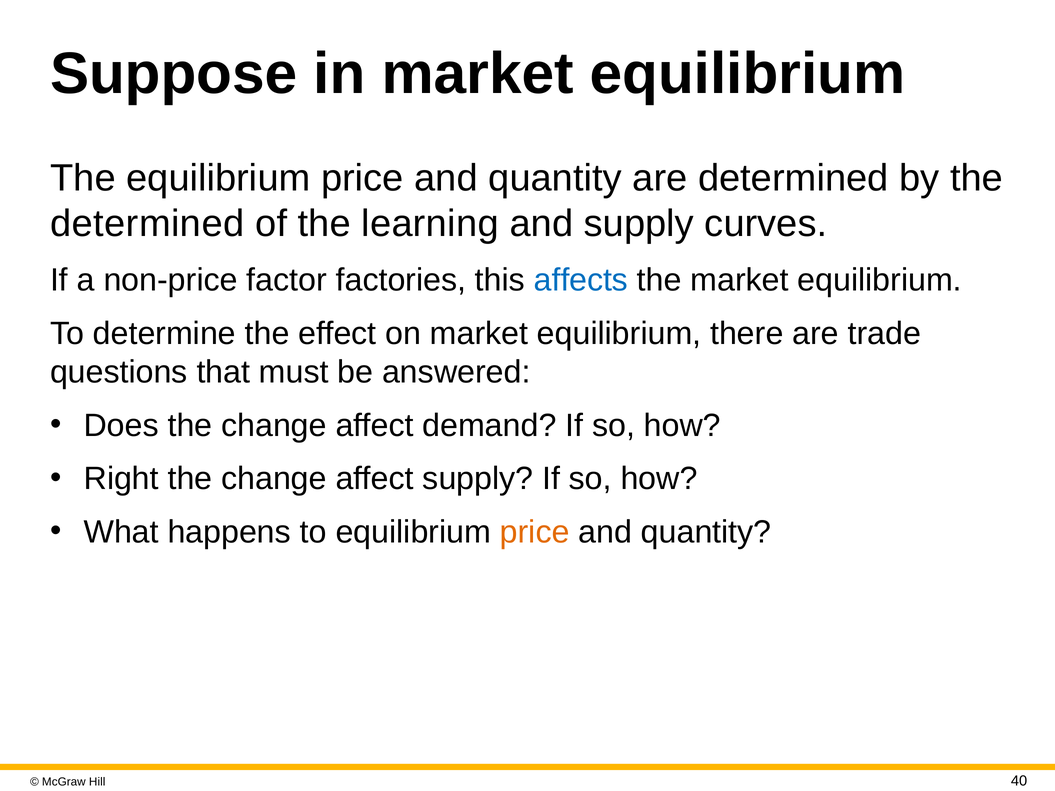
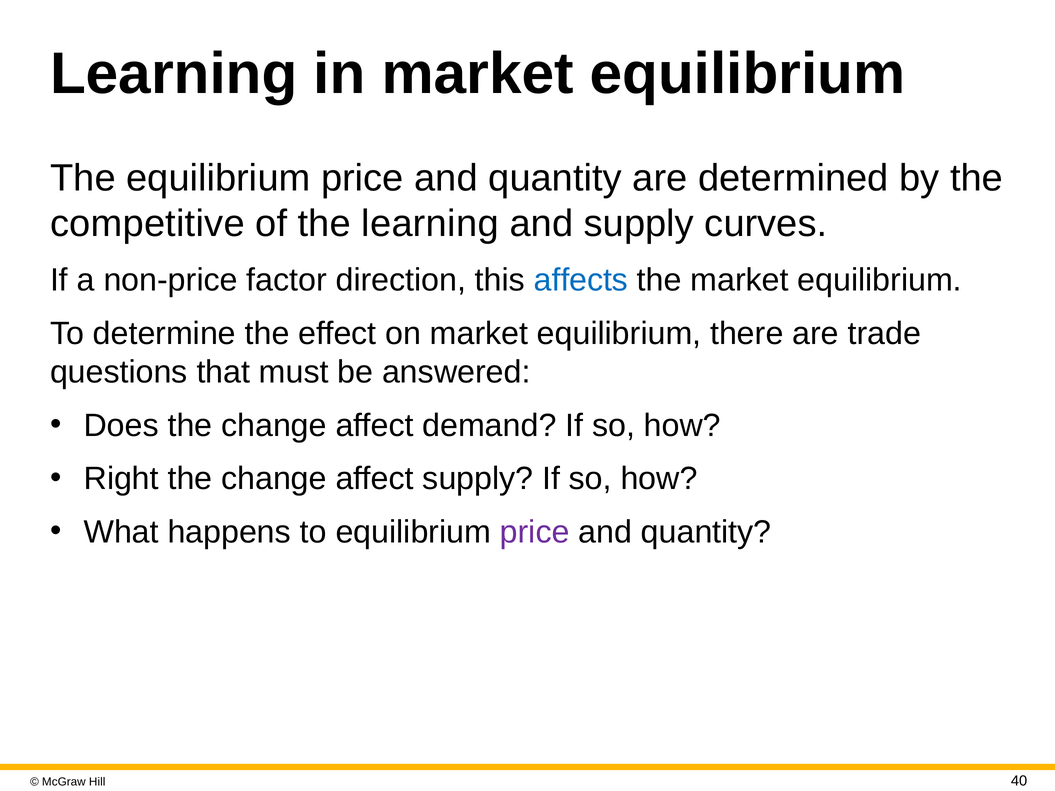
Suppose: Suppose -> Learning (174, 74)
determined: determined -> competitive (147, 224)
factories: factories -> direction (401, 280)
price colour: orange -> purple (535, 532)
